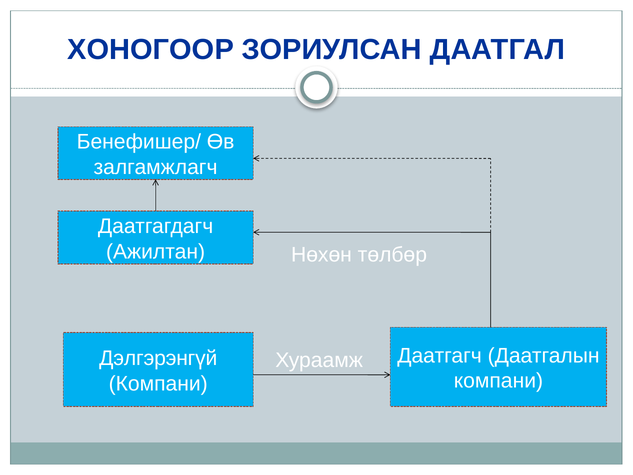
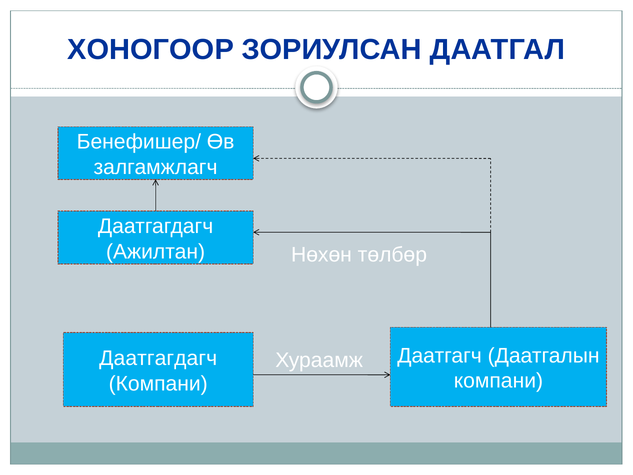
Дэлгэрэнгүй: Дэлгэрэнгүй -> Даатгагдагч (158, 358)
